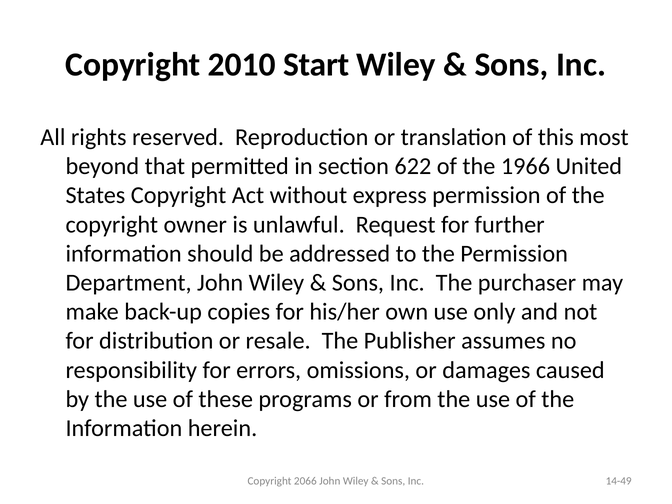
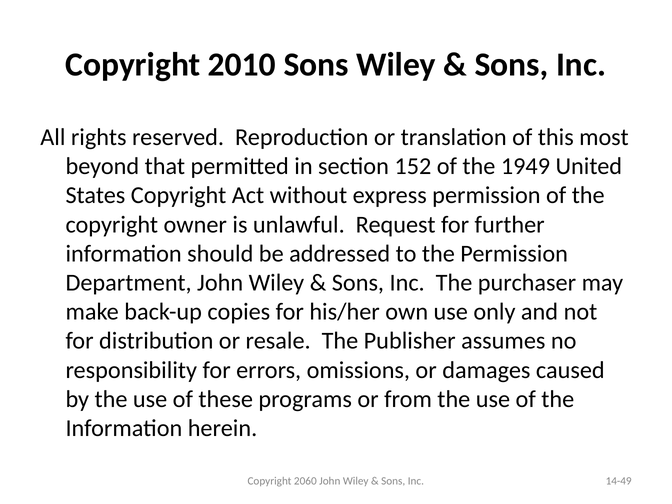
2010 Start: Start -> Sons (316, 65)
622: 622 -> 152 (413, 166)
1966: 1966 -> 1949 (525, 166)
2066: 2066 -> 2060 (305, 481)
